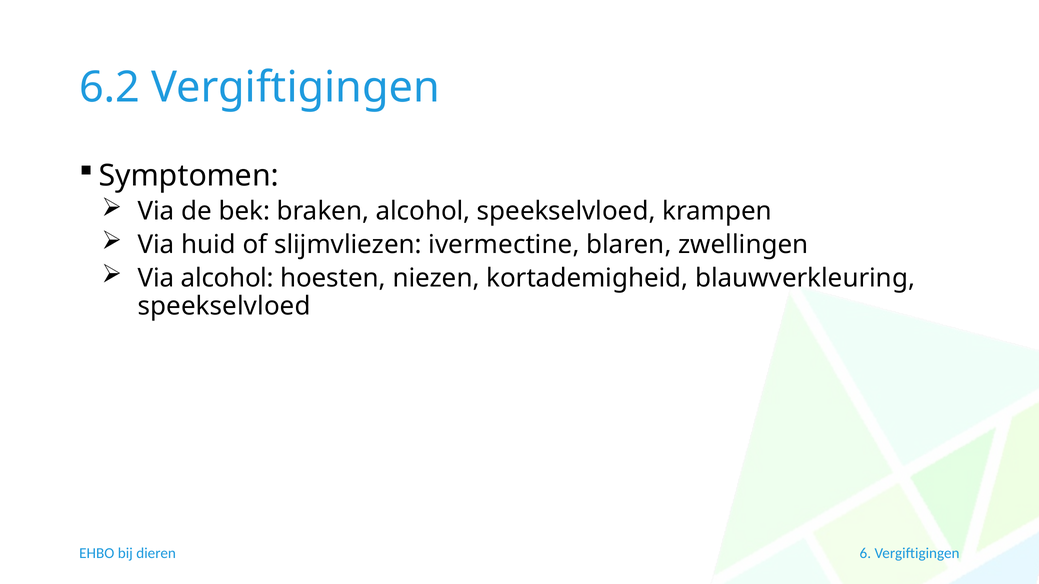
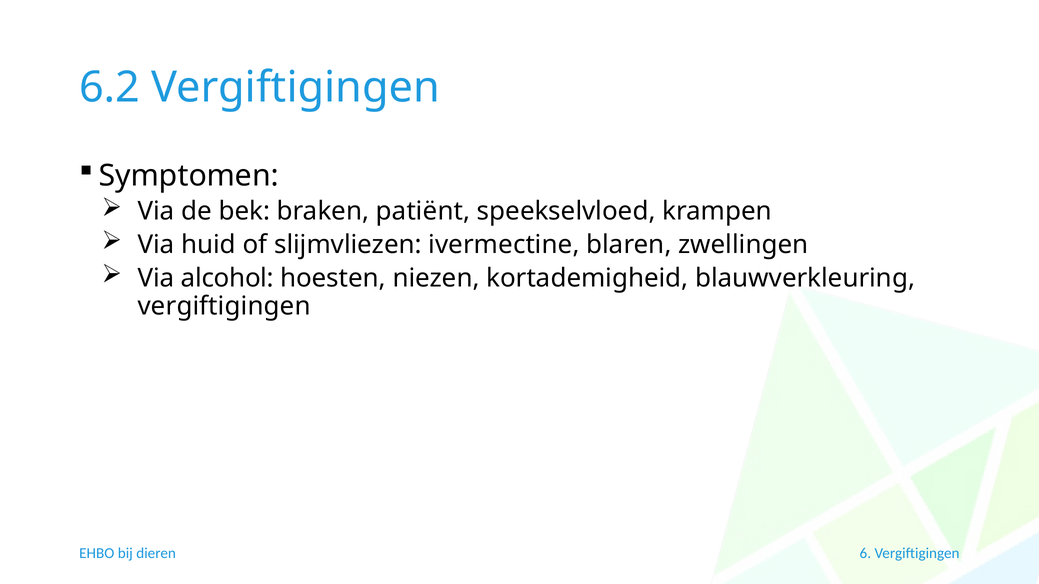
braken alcohol: alcohol -> patiënt (423, 211)
speekselvloed: speekselvloed -> vergiftigingen (224, 306)
